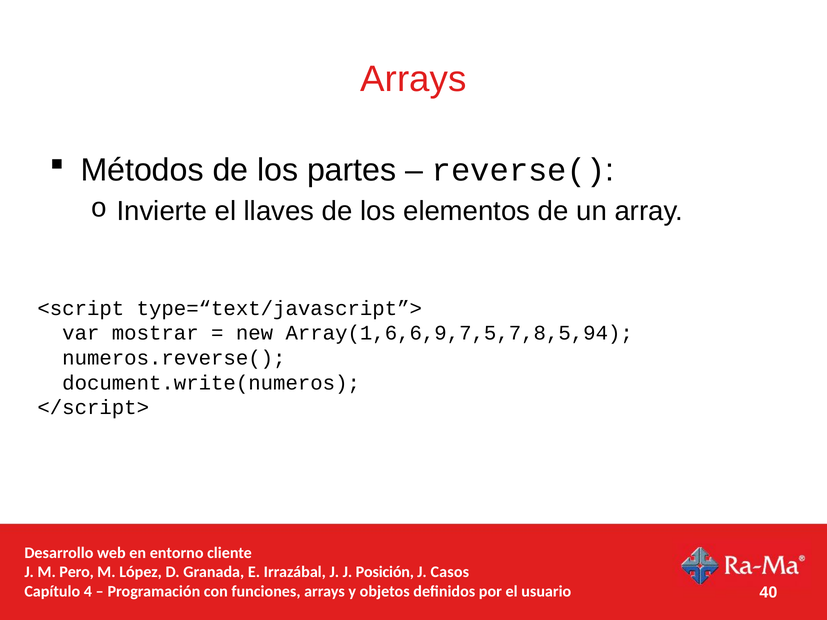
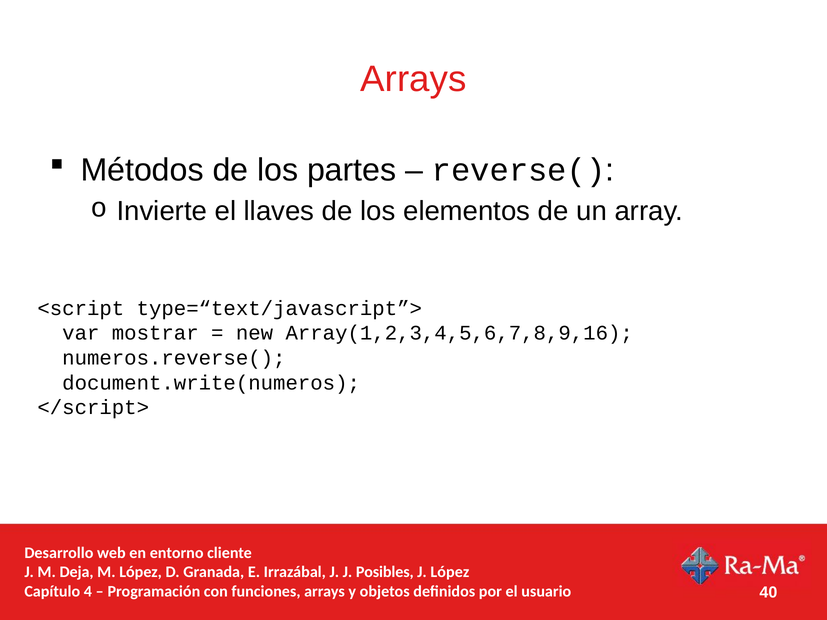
Array(1,6,6,9,7,5,7,8,5,94: Array(1,6,6,9,7,5,7,8,5,94 -> Array(1,2,3,4,5,6,7,8,9,16 (459, 333)
Pero: Pero -> Deja (77, 572)
Posición: Posición -> Posibles (385, 572)
J Casos: Casos -> López (450, 572)
